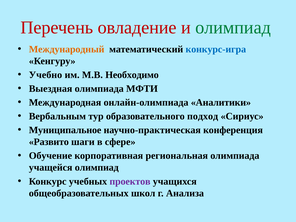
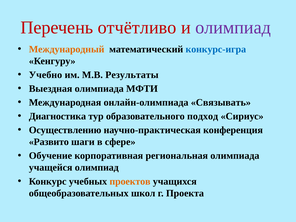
овладение: овладение -> отчётливо (137, 28)
олимпиад colour: green -> purple (233, 28)
Необходимо: Необходимо -> Результаты (132, 75)
Аналитики: Аналитики -> Связывать (221, 102)
Вербальным: Вербальным -> Диагностика (57, 116)
Муниципальное: Муниципальное -> Осуществлению (65, 130)
проектов colour: purple -> orange (130, 181)
Анализа: Анализа -> Проекта (185, 193)
